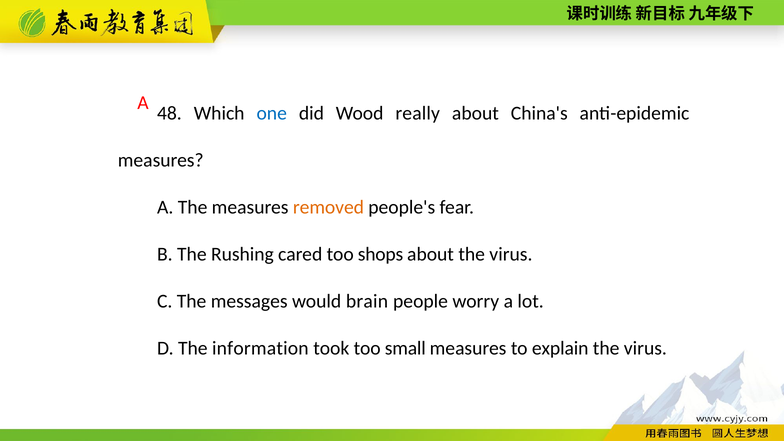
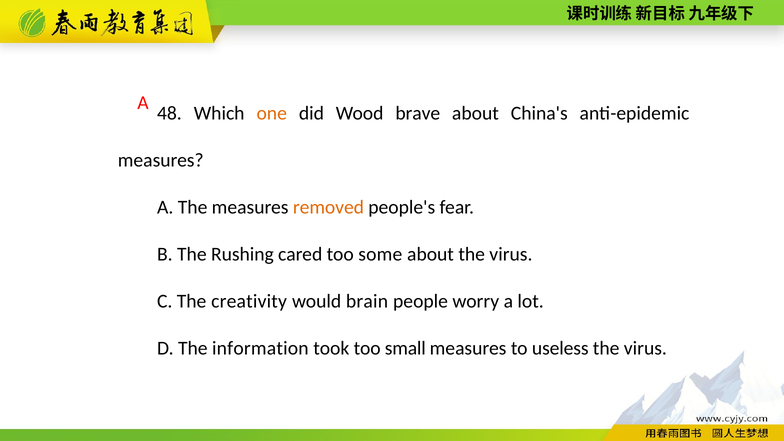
one colour: blue -> orange (272, 113)
really: really -> brave (418, 113)
shops: shops -> some (380, 254)
messages: messages -> creativity (249, 301)
explain: explain -> useless (560, 348)
